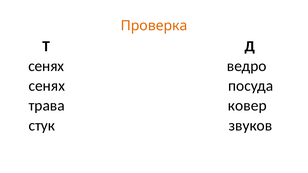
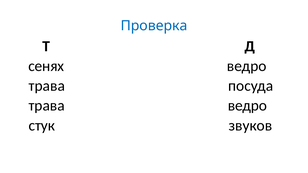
Проверка colour: orange -> blue (154, 26)
сенях: сенях -> трава (47, 86)
трава ковер: ковер -> ведро (247, 106)
